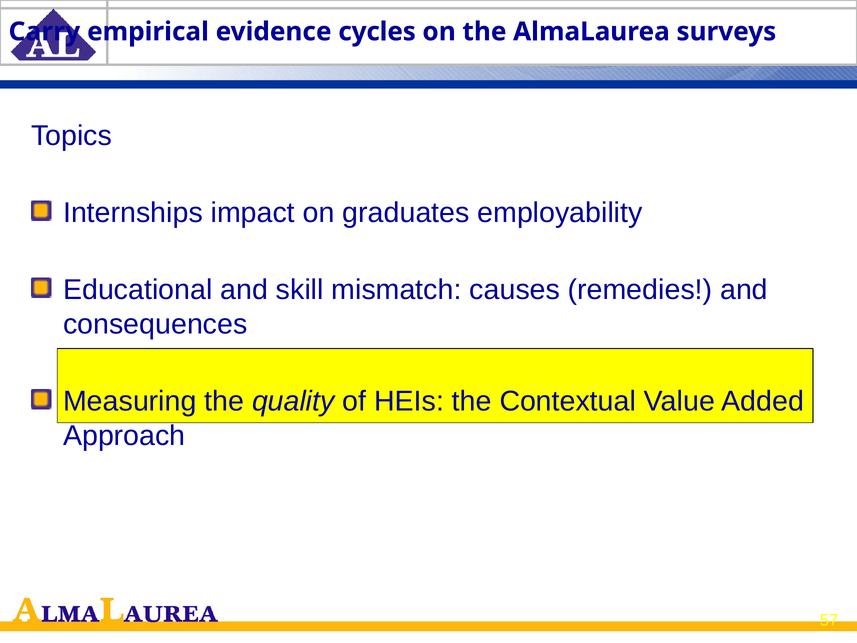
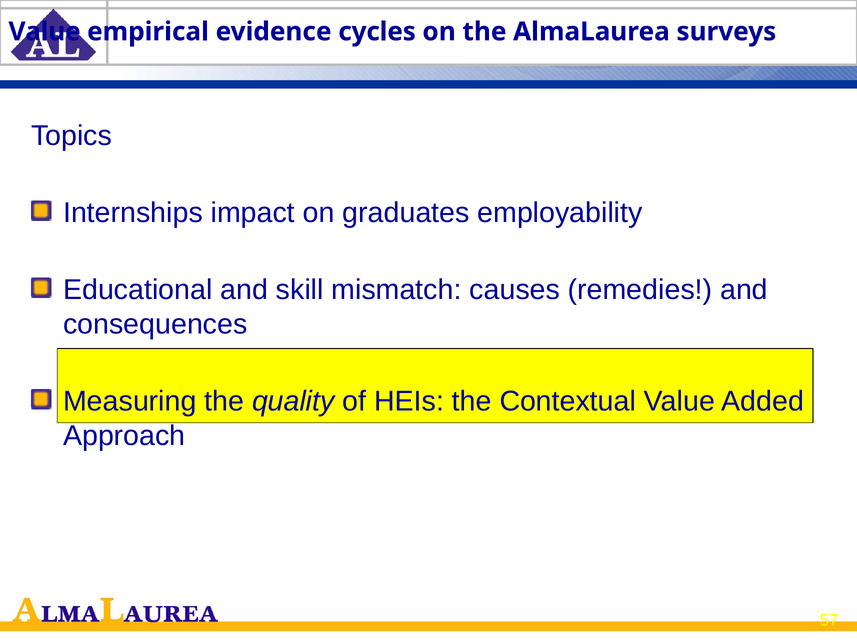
Carry: Carry -> Value (45, 32)
